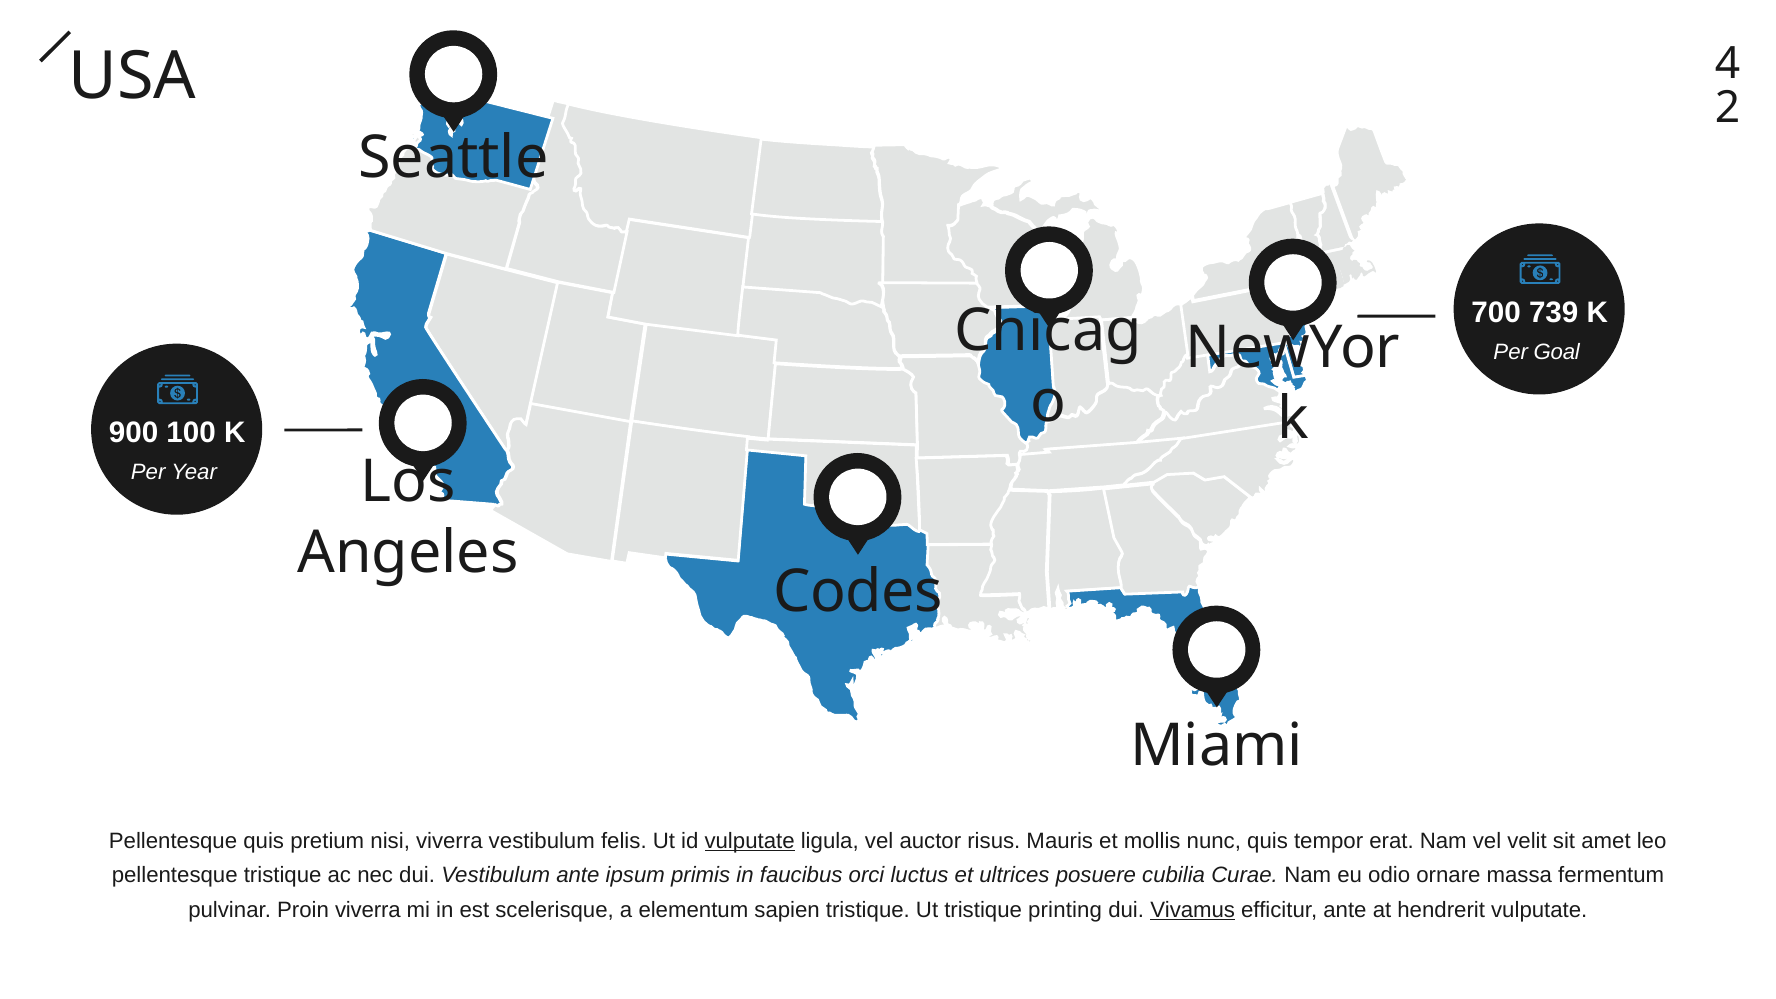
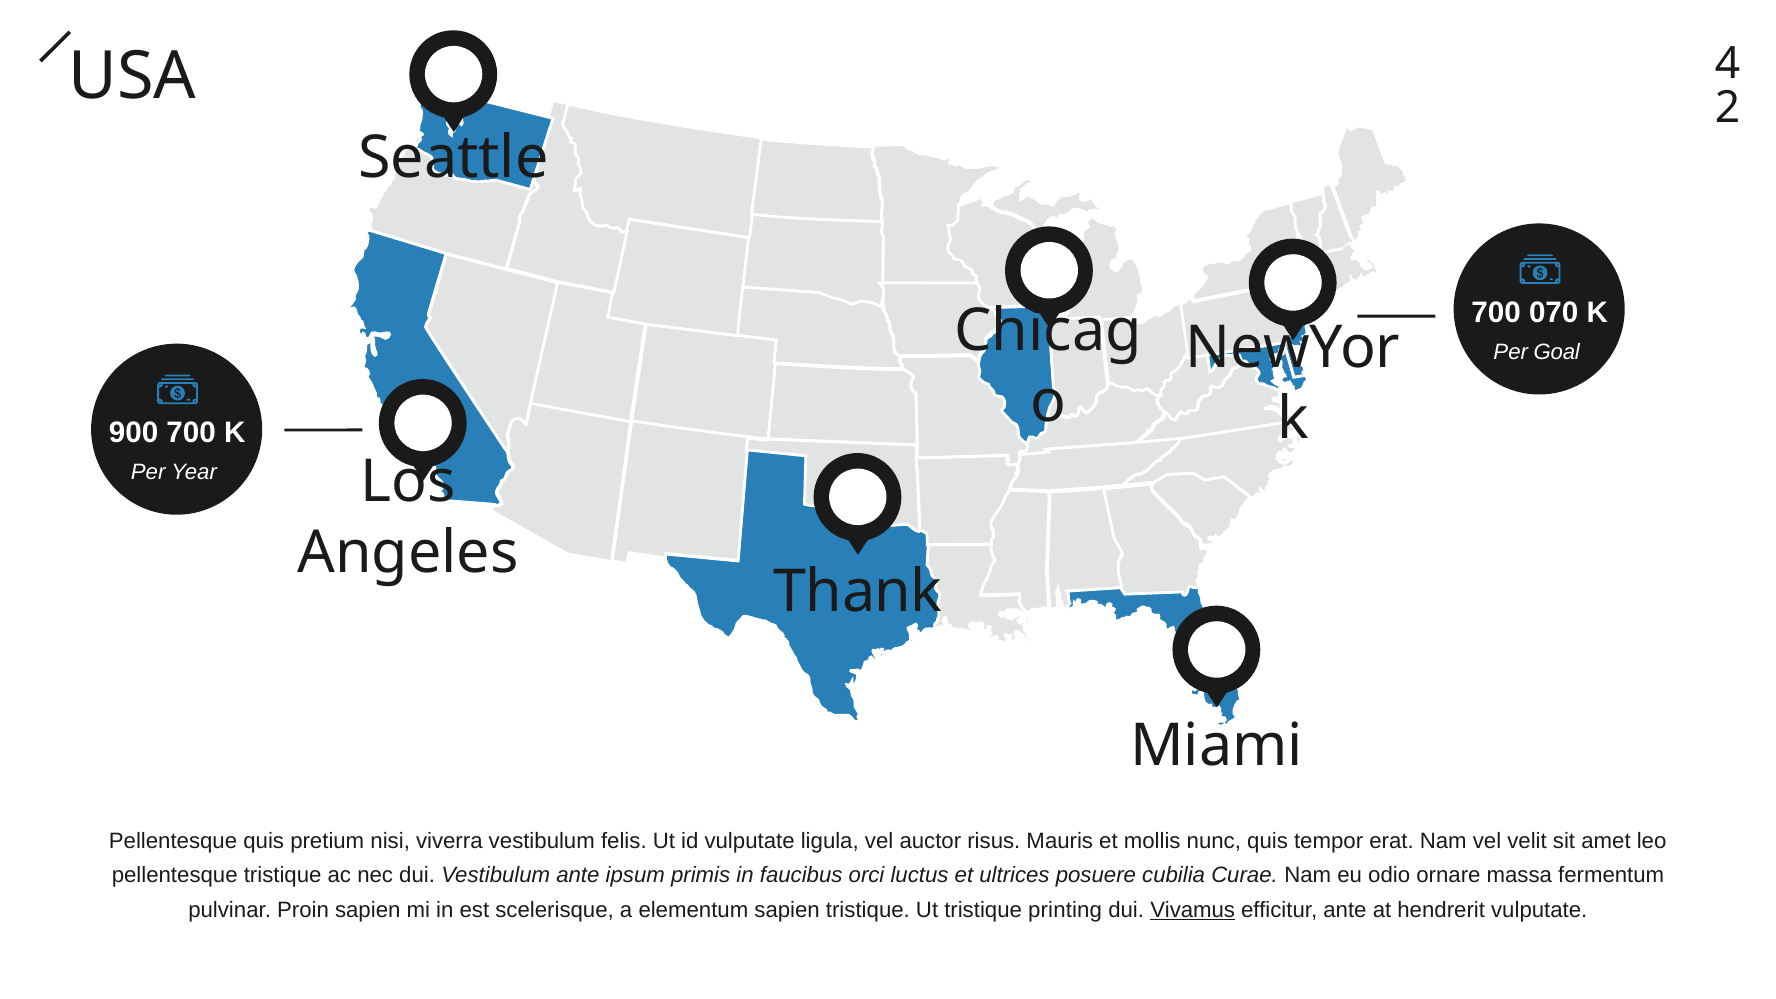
739: 739 -> 070 (1554, 312)
900 100: 100 -> 700 (191, 433)
Codes: Codes -> Thank (858, 592)
vulputate underline: present -> none (750, 841)
Proin viverra: viverra -> sapien (368, 910)
